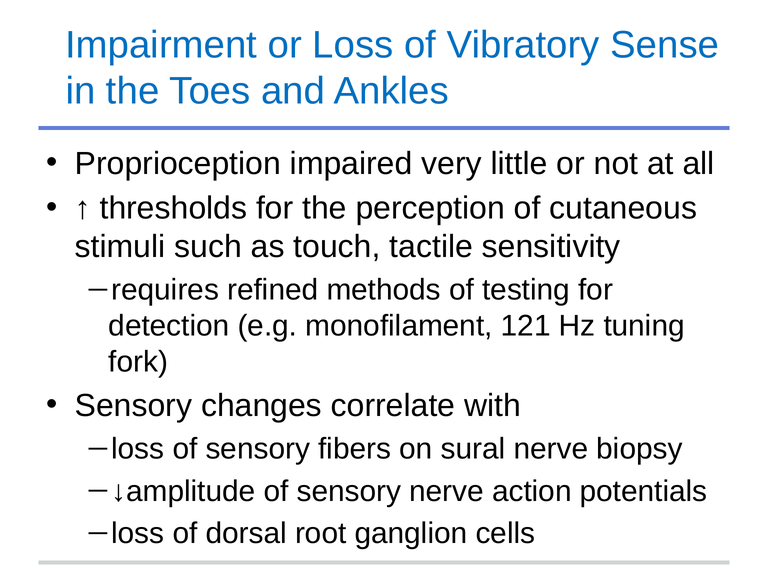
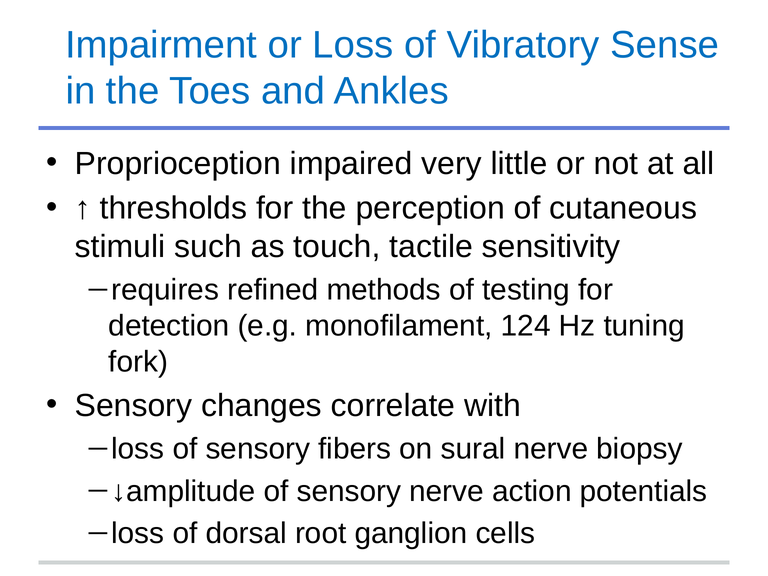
121: 121 -> 124 (526, 326)
